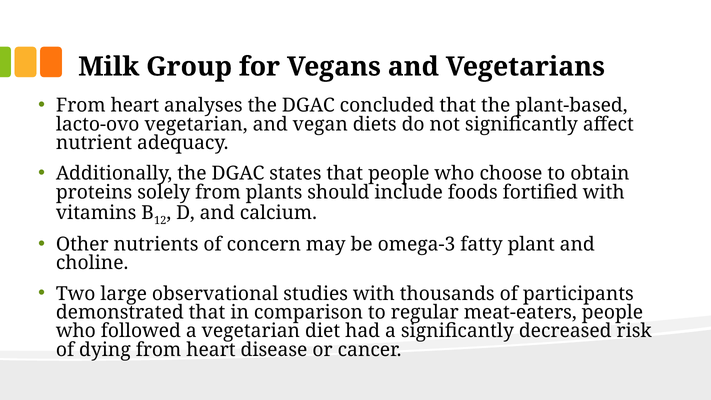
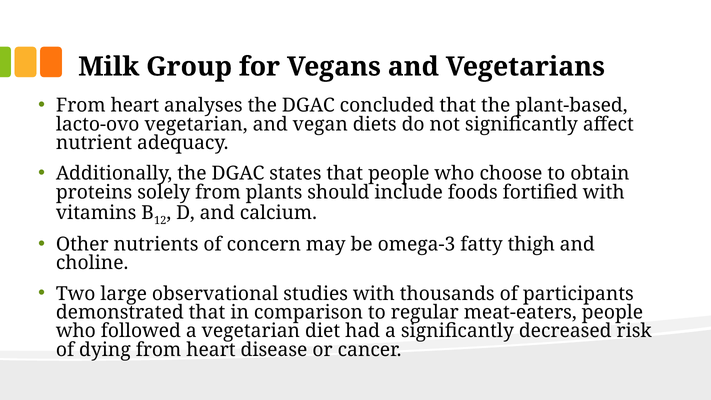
plant: plant -> thigh (531, 244)
